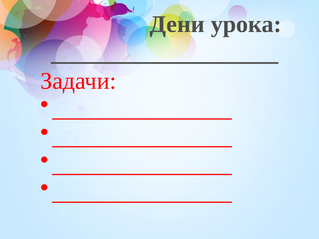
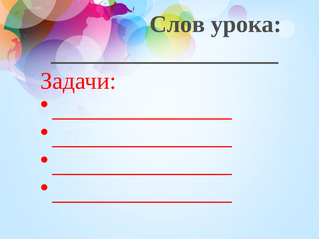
Дени: Дени -> Слов (177, 24)
